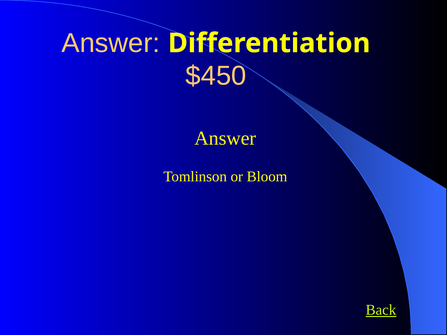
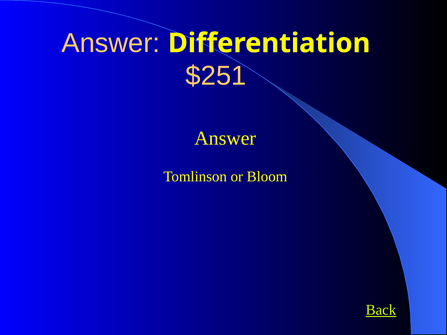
$450: $450 -> $251 (216, 76)
